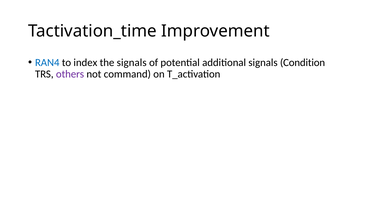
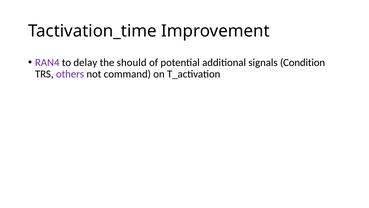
RAN4 colour: blue -> purple (47, 62)
index: index -> delay (85, 62)
the signals: signals -> should (132, 62)
